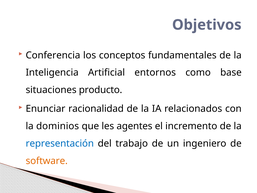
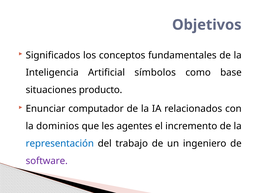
Conferencia: Conferencia -> Significados (53, 55)
entornos: entornos -> símbolos (155, 73)
racionalidad: racionalidad -> computador (96, 109)
software colour: orange -> purple (47, 161)
